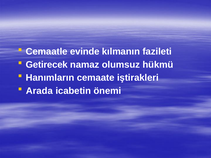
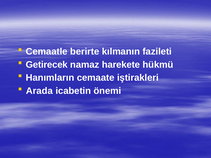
evinde: evinde -> berirte (85, 52)
olumsuz: olumsuz -> harekete (121, 65)
